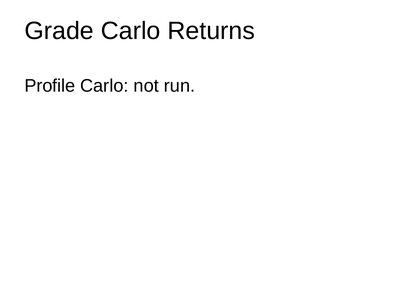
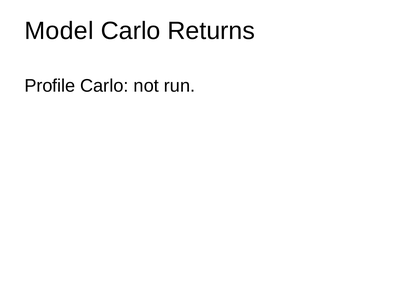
Grade: Grade -> Model (59, 31)
